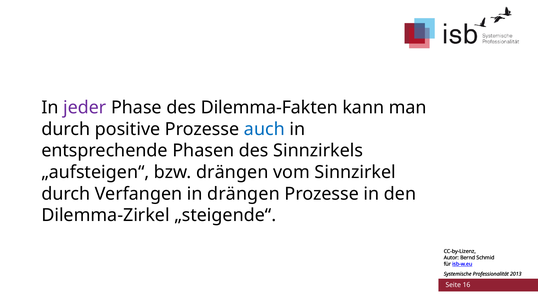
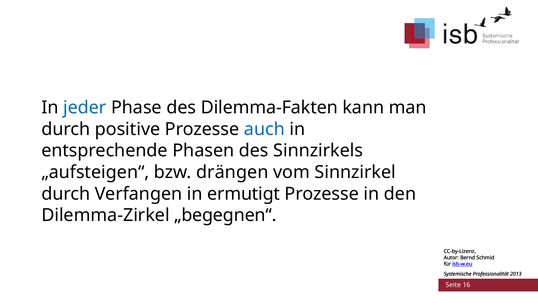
jeder colour: purple -> blue (85, 107)
in drängen: drängen -> ermutigt (244, 194)
„steigende“: „steigende“ -> „begegnen“ (225, 215)
